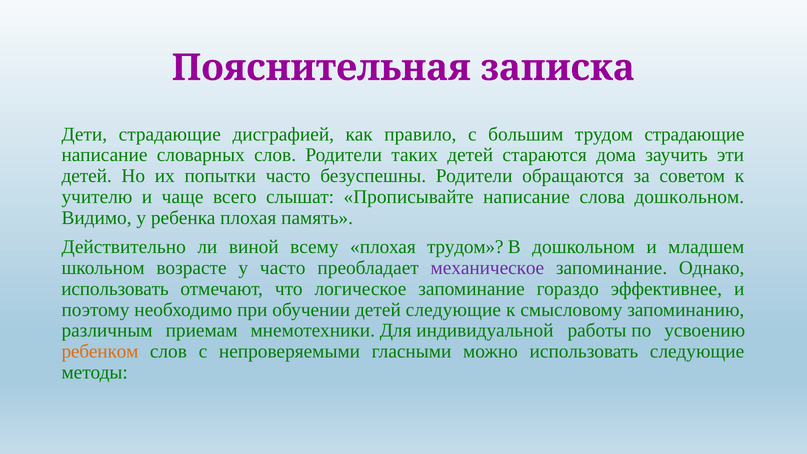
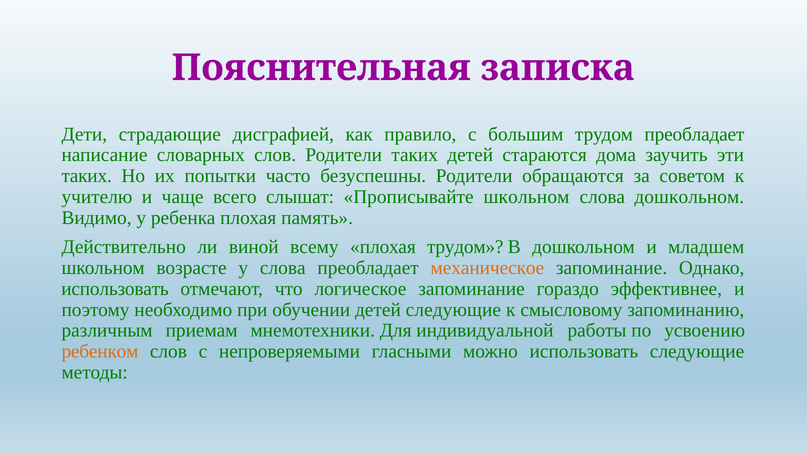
трудом страдающие: страдающие -> преобладает (694, 134)
детей: детей -> таких (87, 176)
Прописывайте написание: написание -> школьном (526, 197)
у часто: часто -> слова (283, 268)
механическое colour: purple -> orange (487, 268)
